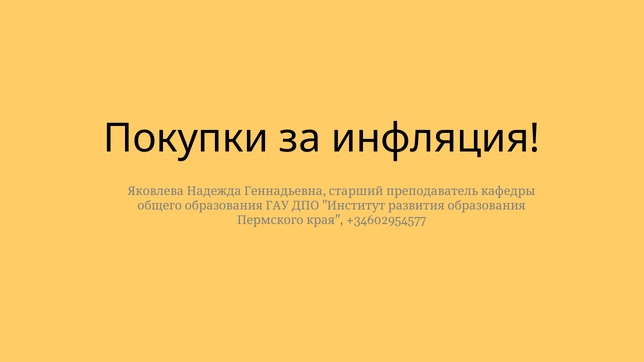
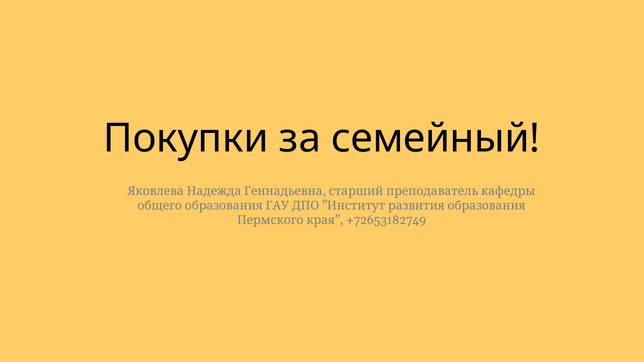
инфляция: инфляция -> семейный (436, 139)
+34602954577: +34602954577 -> +72653182749 (386, 221)
